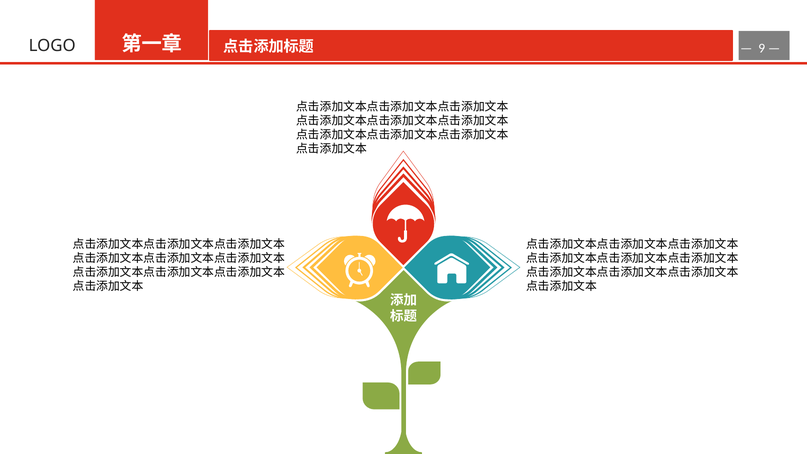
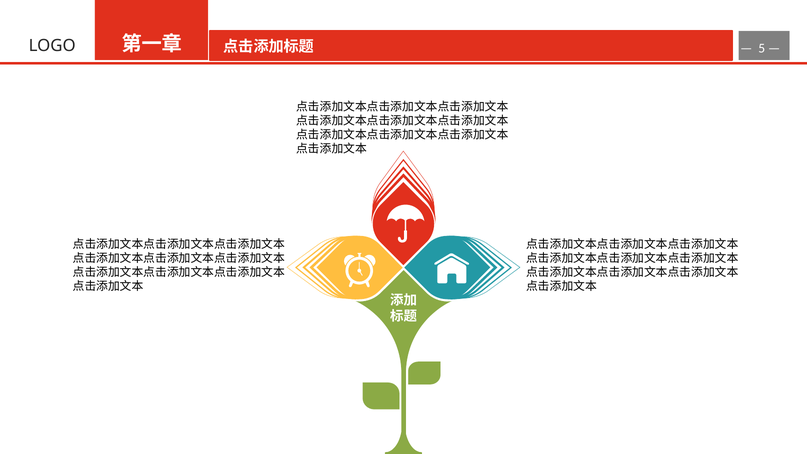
9: 9 -> 5 (762, 48)
